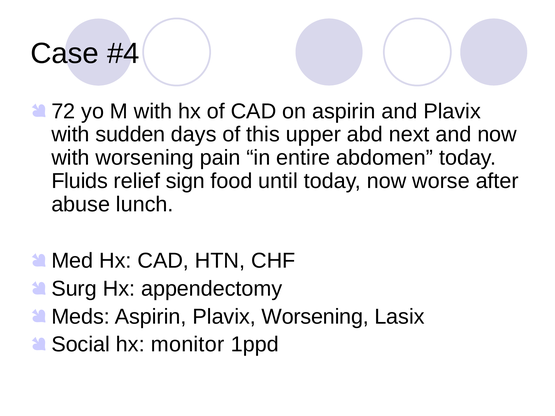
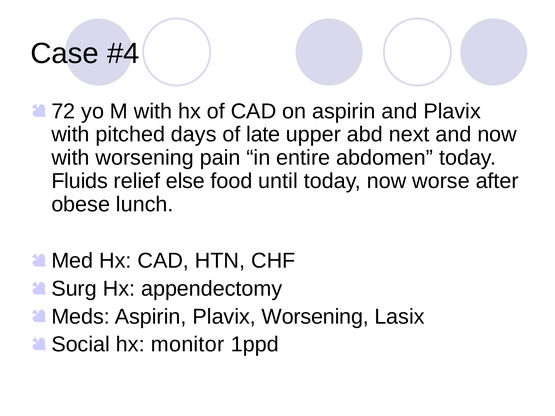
sudden: sudden -> pitched (130, 135)
this: this -> late (263, 135)
sign: sign -> else (185, 181)
abuse: abuse -> obese (81, 204)
